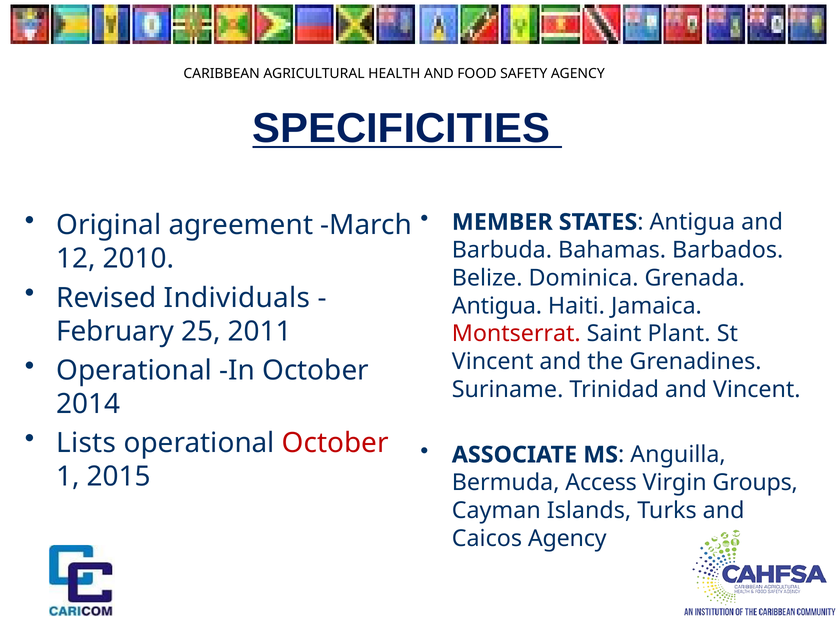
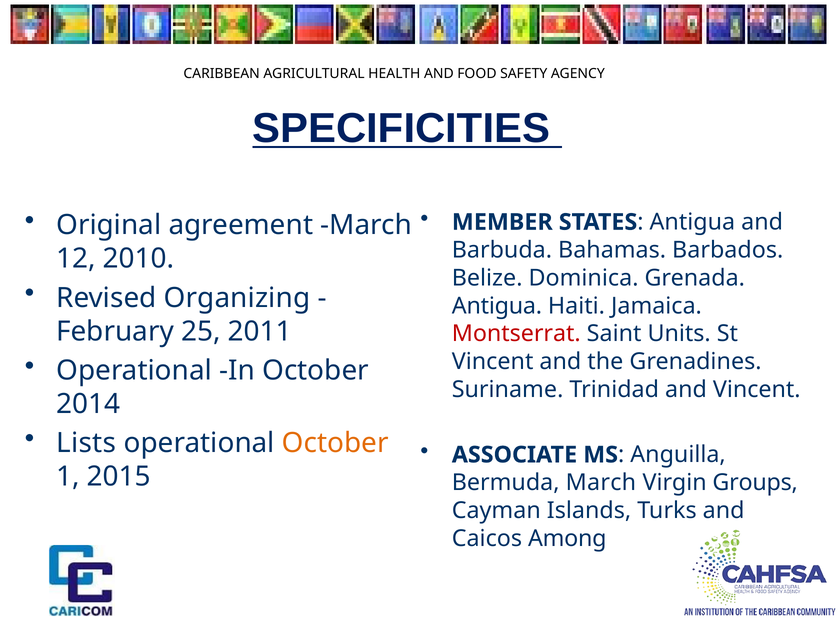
Individuals: Individuals -> Organizing (237, 298)
Plant: Plant -> Units (679, 334)
October colour: red -> orange (335, 443)
Bermuda Access: Access -> March (601, 483)
Caicos Agency: Agency -> Among (567, 539)
